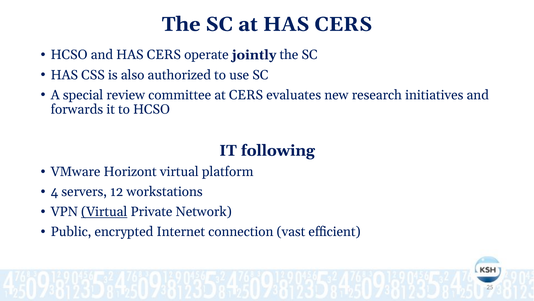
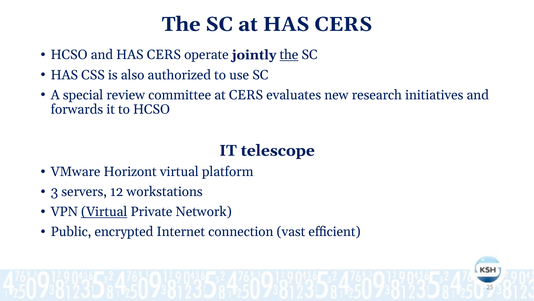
the underline: none -> present (289, 55)
following: following -> telescope (278, 150)
4: 4 -> 3 (54, 191)
